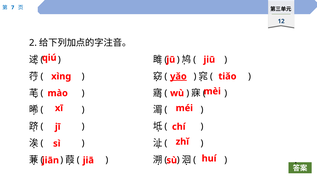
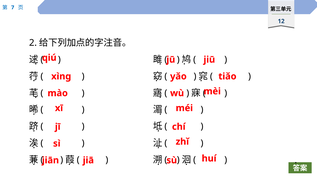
yǎo underline: present -> none (178, 76)
